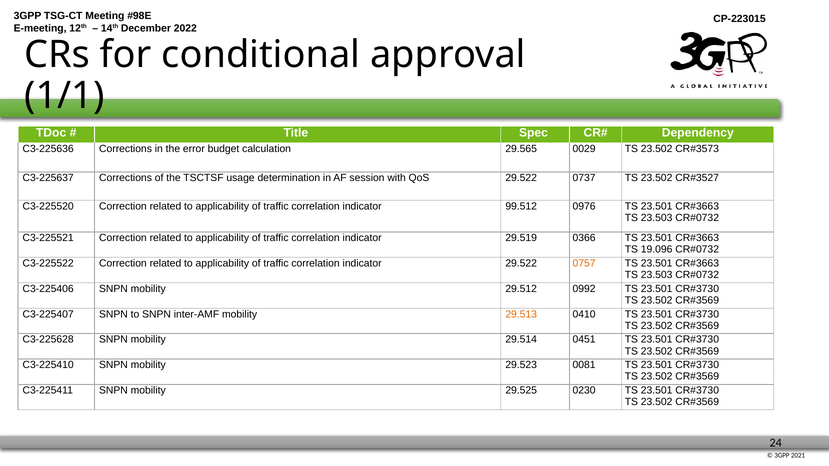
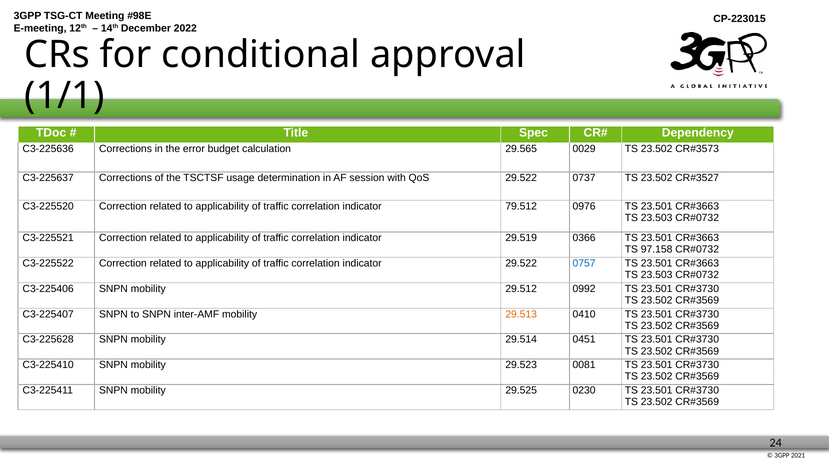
99.512: 99.512 -> 79.512 (521, 206)
19.096: 19.096 -> 97.158 (657, 250)
0757 colour: orange -> blue (584, 263)
